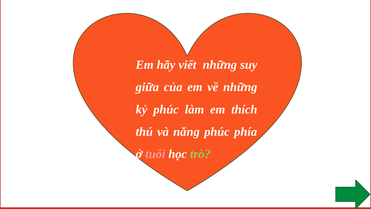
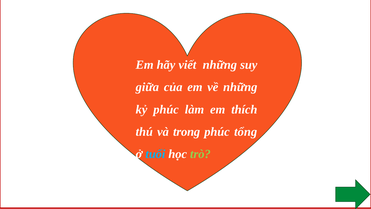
năng: năng -> trong (187, 132)
phía: phía -> tổng (246, 132)
tuổi colour: pink -> light blue (155, 154)
